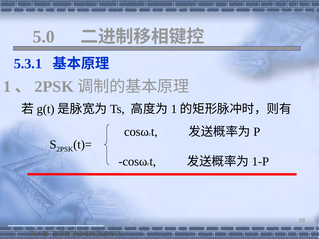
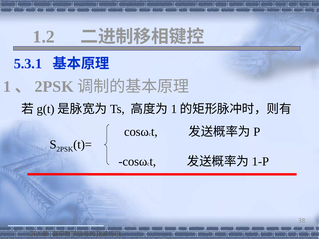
5.0: 5.0 -> 1.2 (44, 37)
